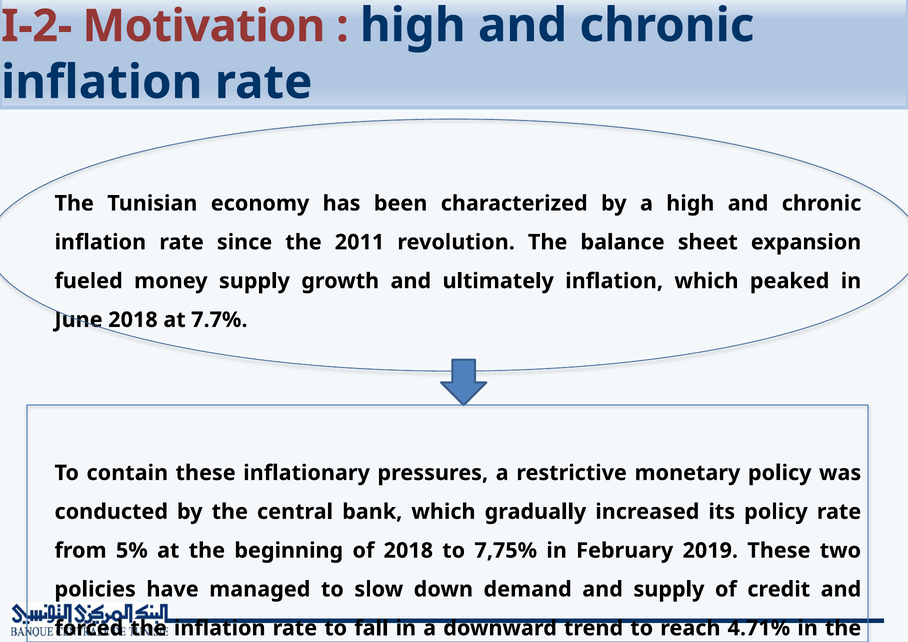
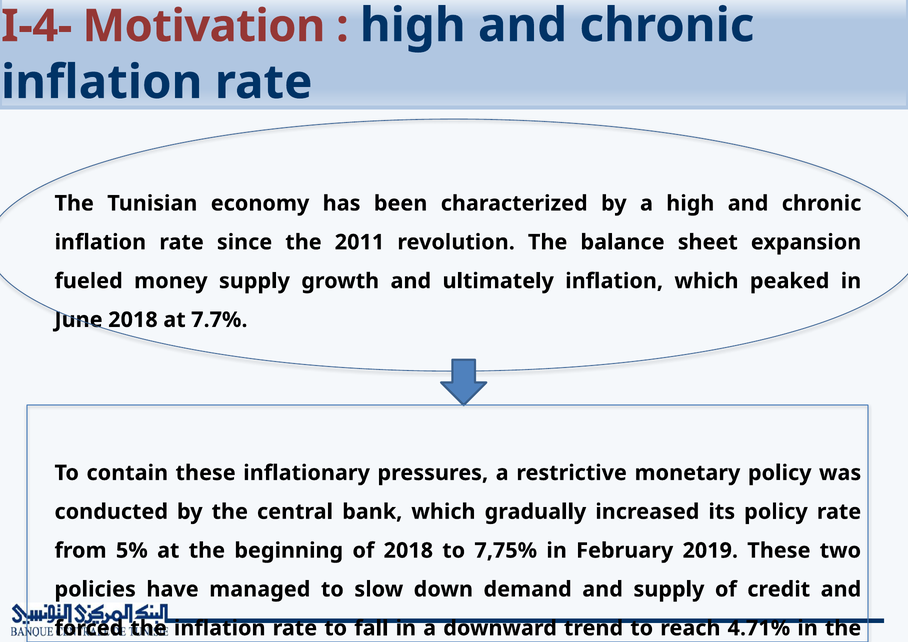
I-2-: I-2- -> I-4- (37, 26)
